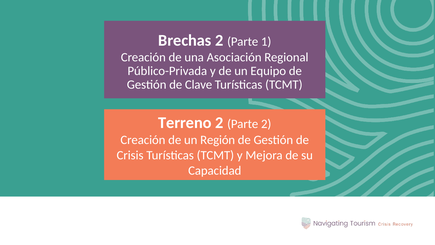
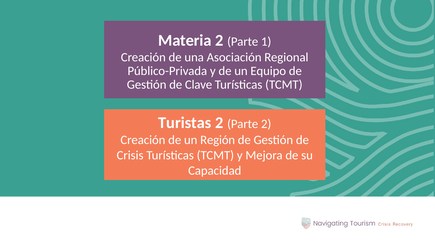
Brechas: Brechas -> Materia (185, 40)
Terreno: Terreno -> Turistas (185, 123)
